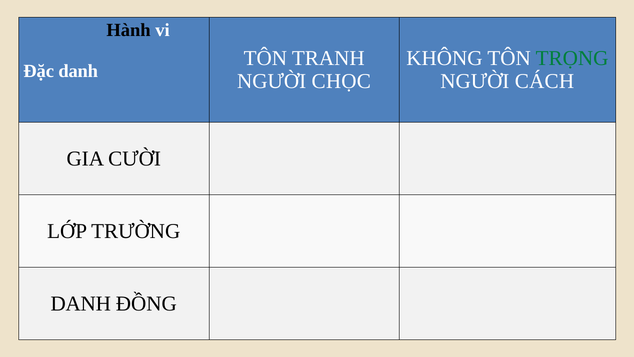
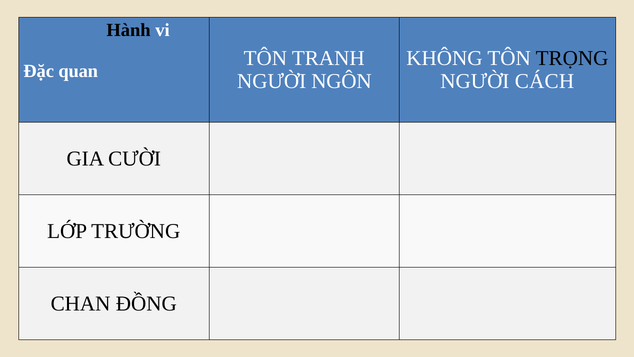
TRỌNG colour: green -> black (572, 58)
Đặc danh: danh -> quan (78, 71)
CHỌC: CHỌC -> NGÔN (341, 81)
DANH: DANH -> CHAN (81, 303)
